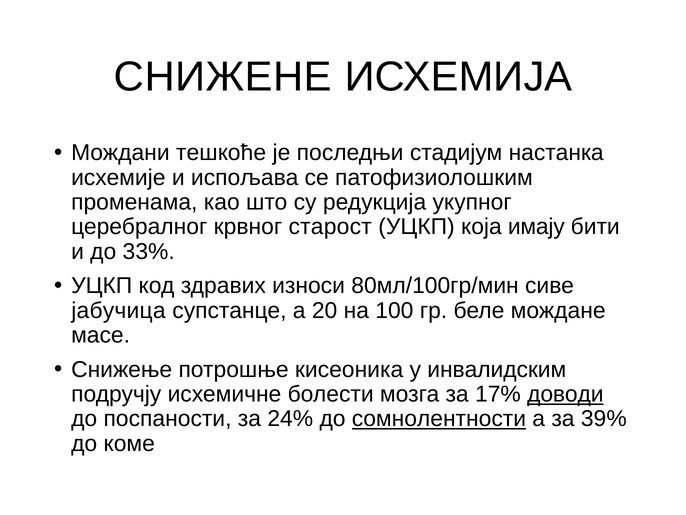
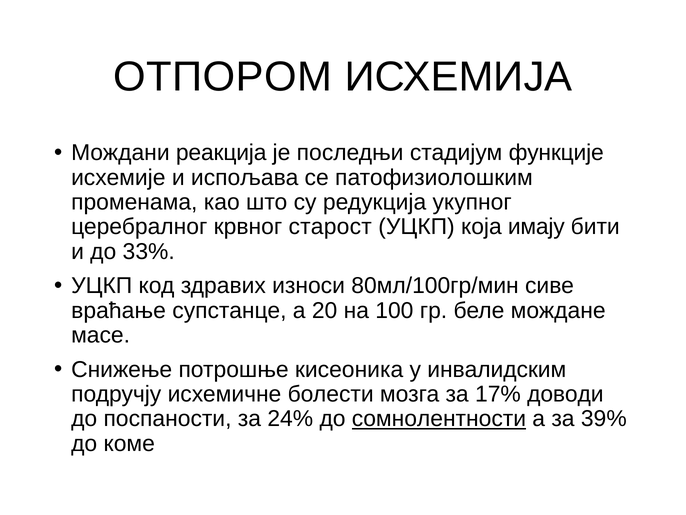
СНИЖЕНЕ: СНИЖЕНЕ -> ОТПОРОМ (223, 77)
тешкоће: тешкоће -> реакција (221, 153)
настанка: настанка -> функције (556, 153)
јабучица: јабучица -> враћање (119, 310)
доводи underline: present -> none (565, 394)
